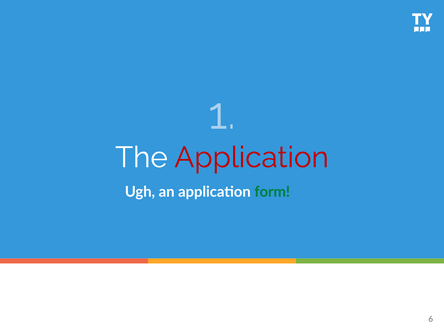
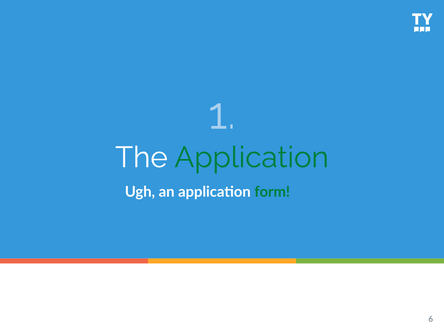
Application colour: red -> green (252, 157)
